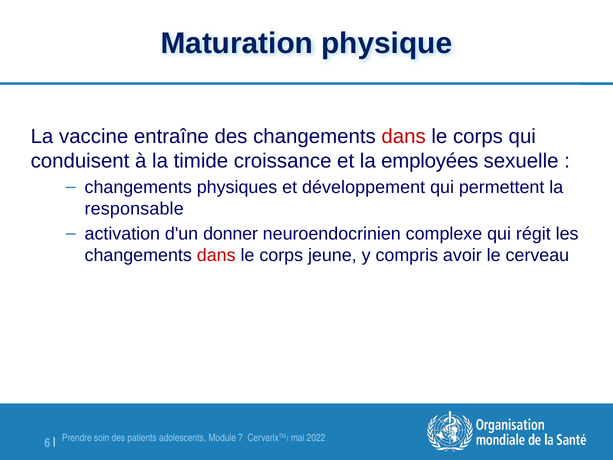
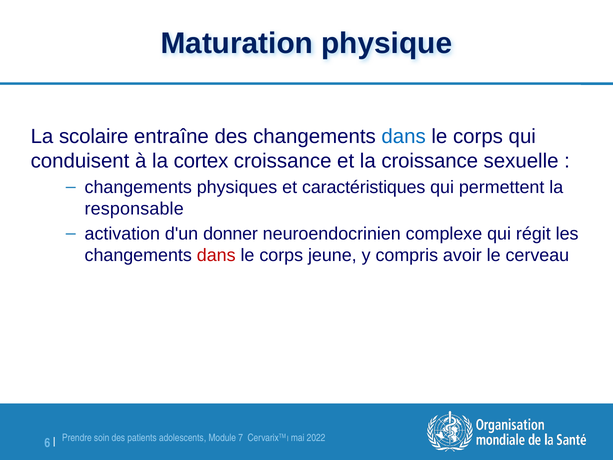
vaccine: vaccine -> scolaire (94, 136)
dans colour: red -> blue (404, 136)
timide: timide -> cortex (201, 161)
la employées: employées -> croissance (430, 161)
développement: développement -> caractéristiques (364, 187)
